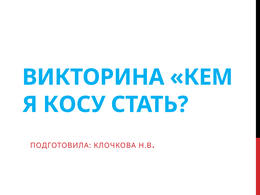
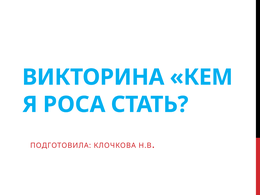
КОСУ: КОСУ -> РОСА (74, 105)
